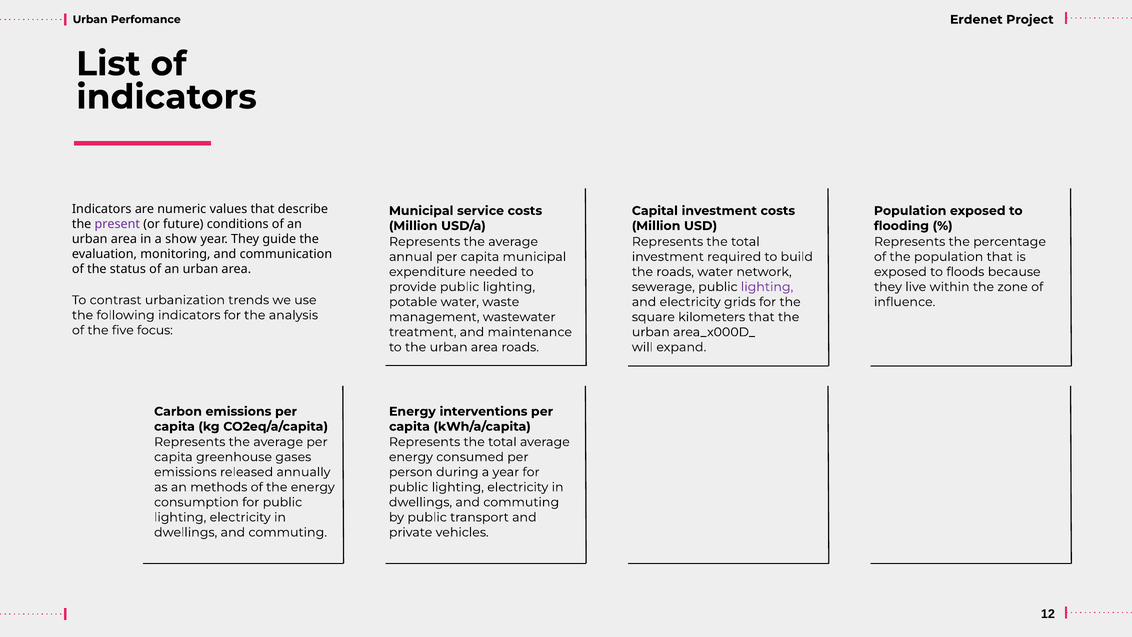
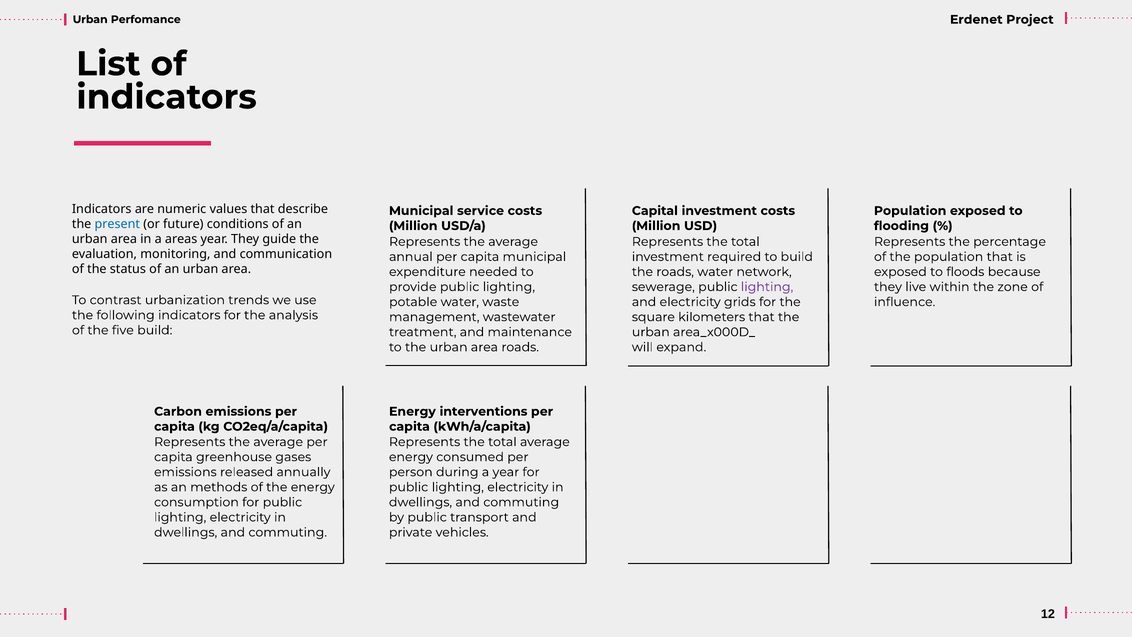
present colour: purple -> blue (117, 224)
show: show -> areas (181, 239)
five focus: focus -> build (155, 330)
